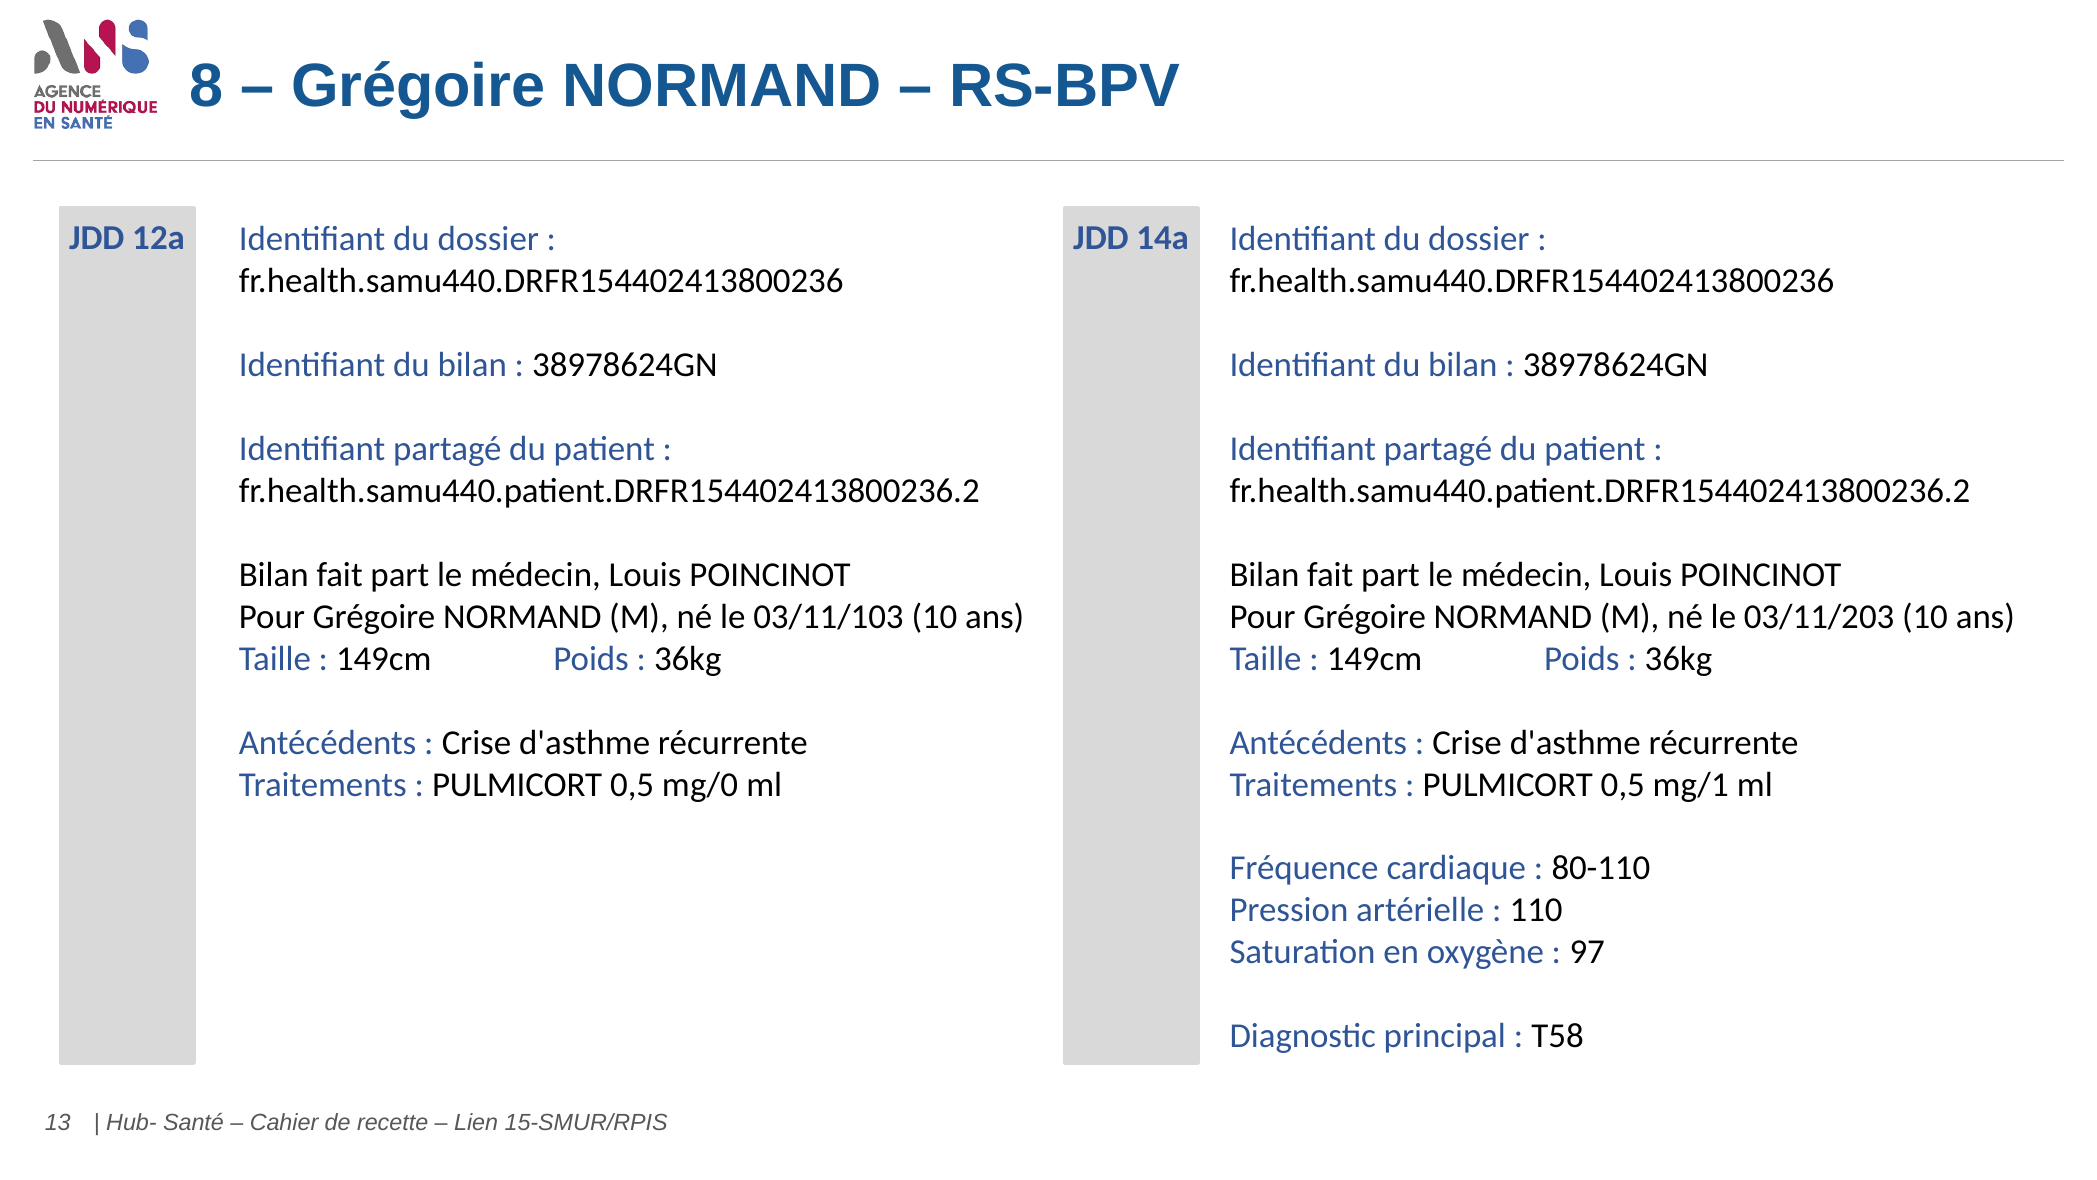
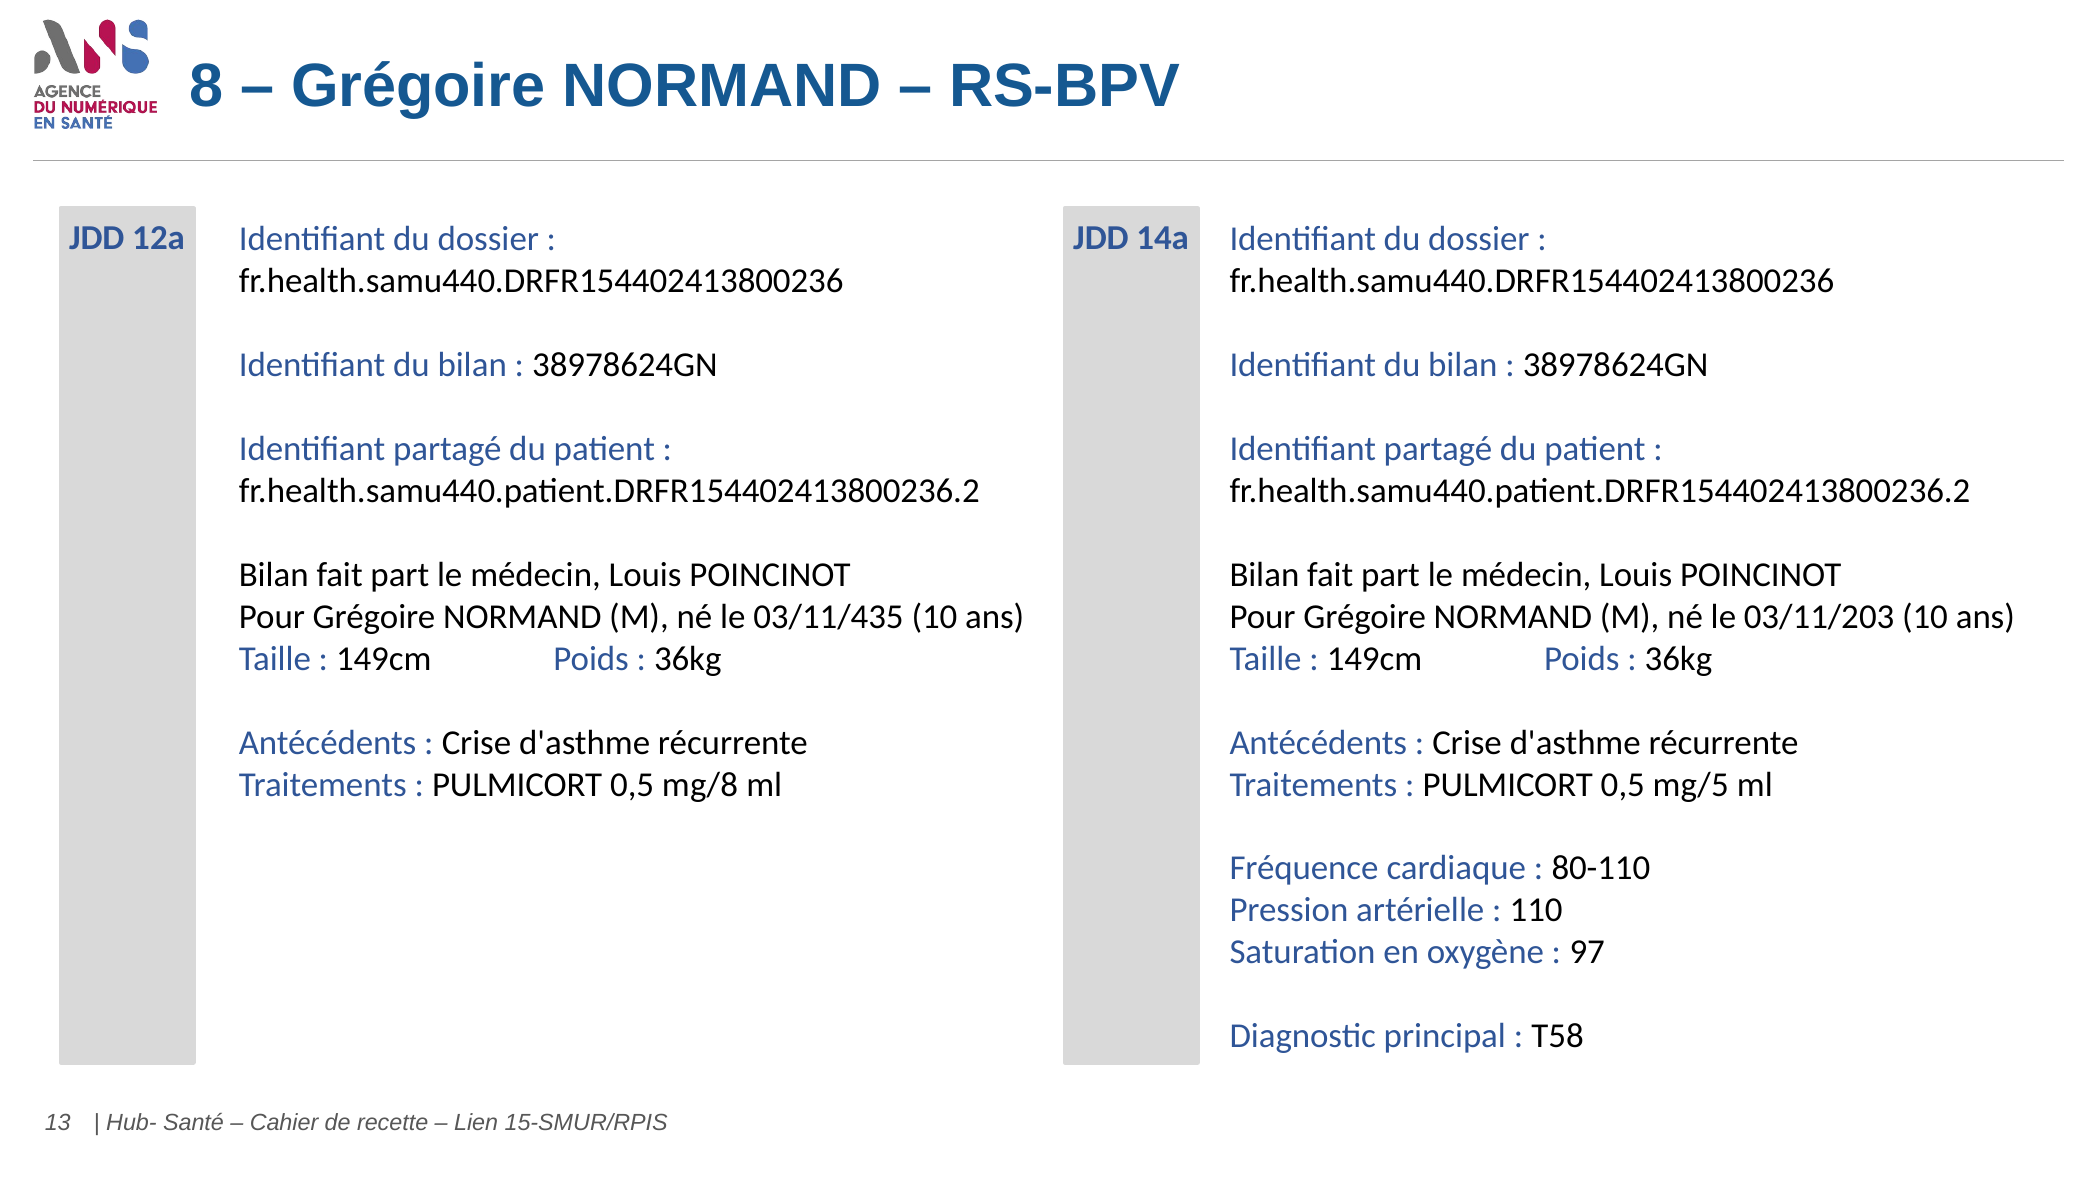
03/11/103: 03/11/103 -> 03/11/435 (828, 617)
mg/0: mg/0 -> mg/8 (700, 784)
mg/1: mg/1 -> mg/5 (1691, 784)
